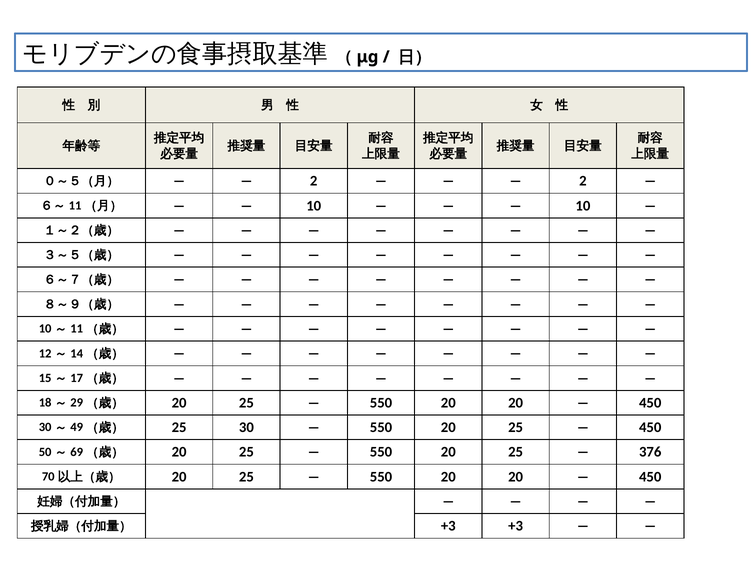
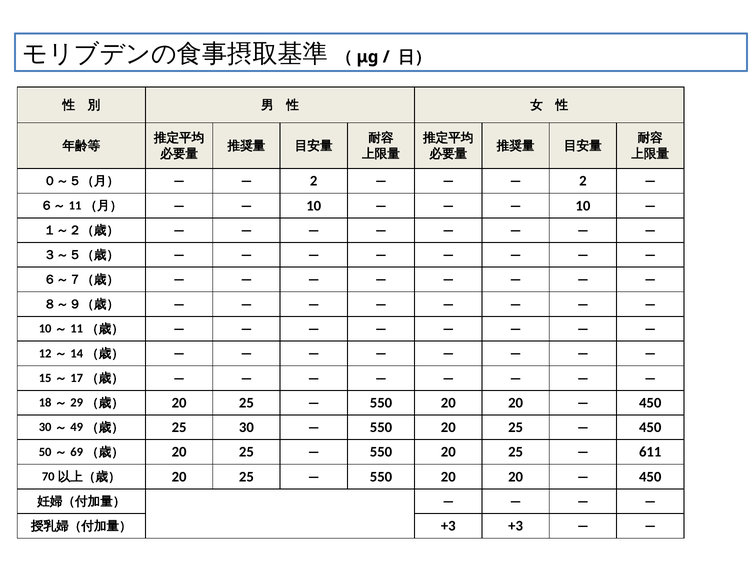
376: 376 -> 611 (650, 452)
